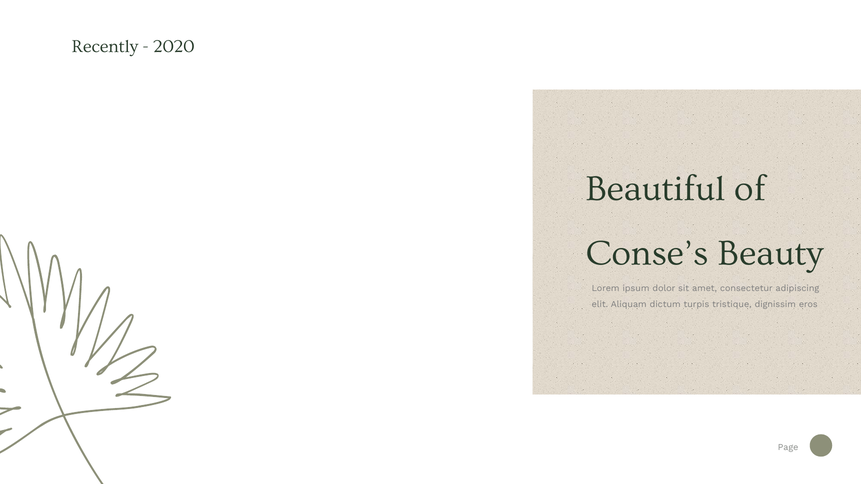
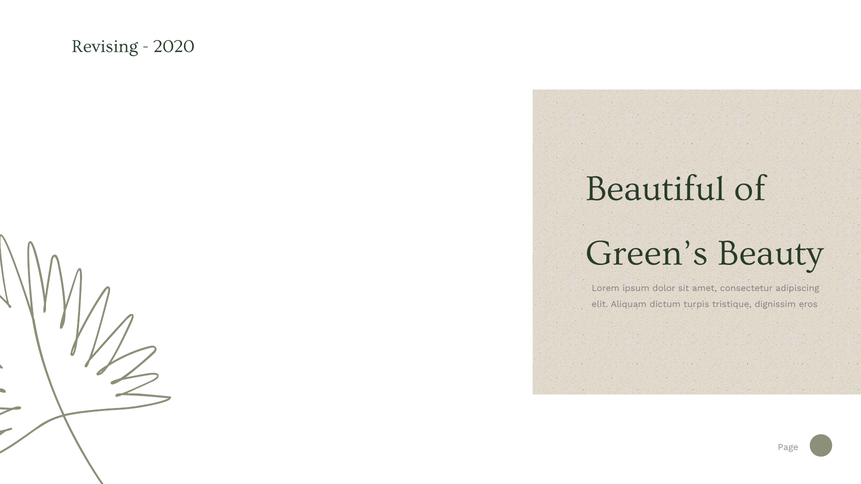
Recently: Recently -> Revising (105, 47)
Conse’s: Conse’s -> Green’s (647, 253)
